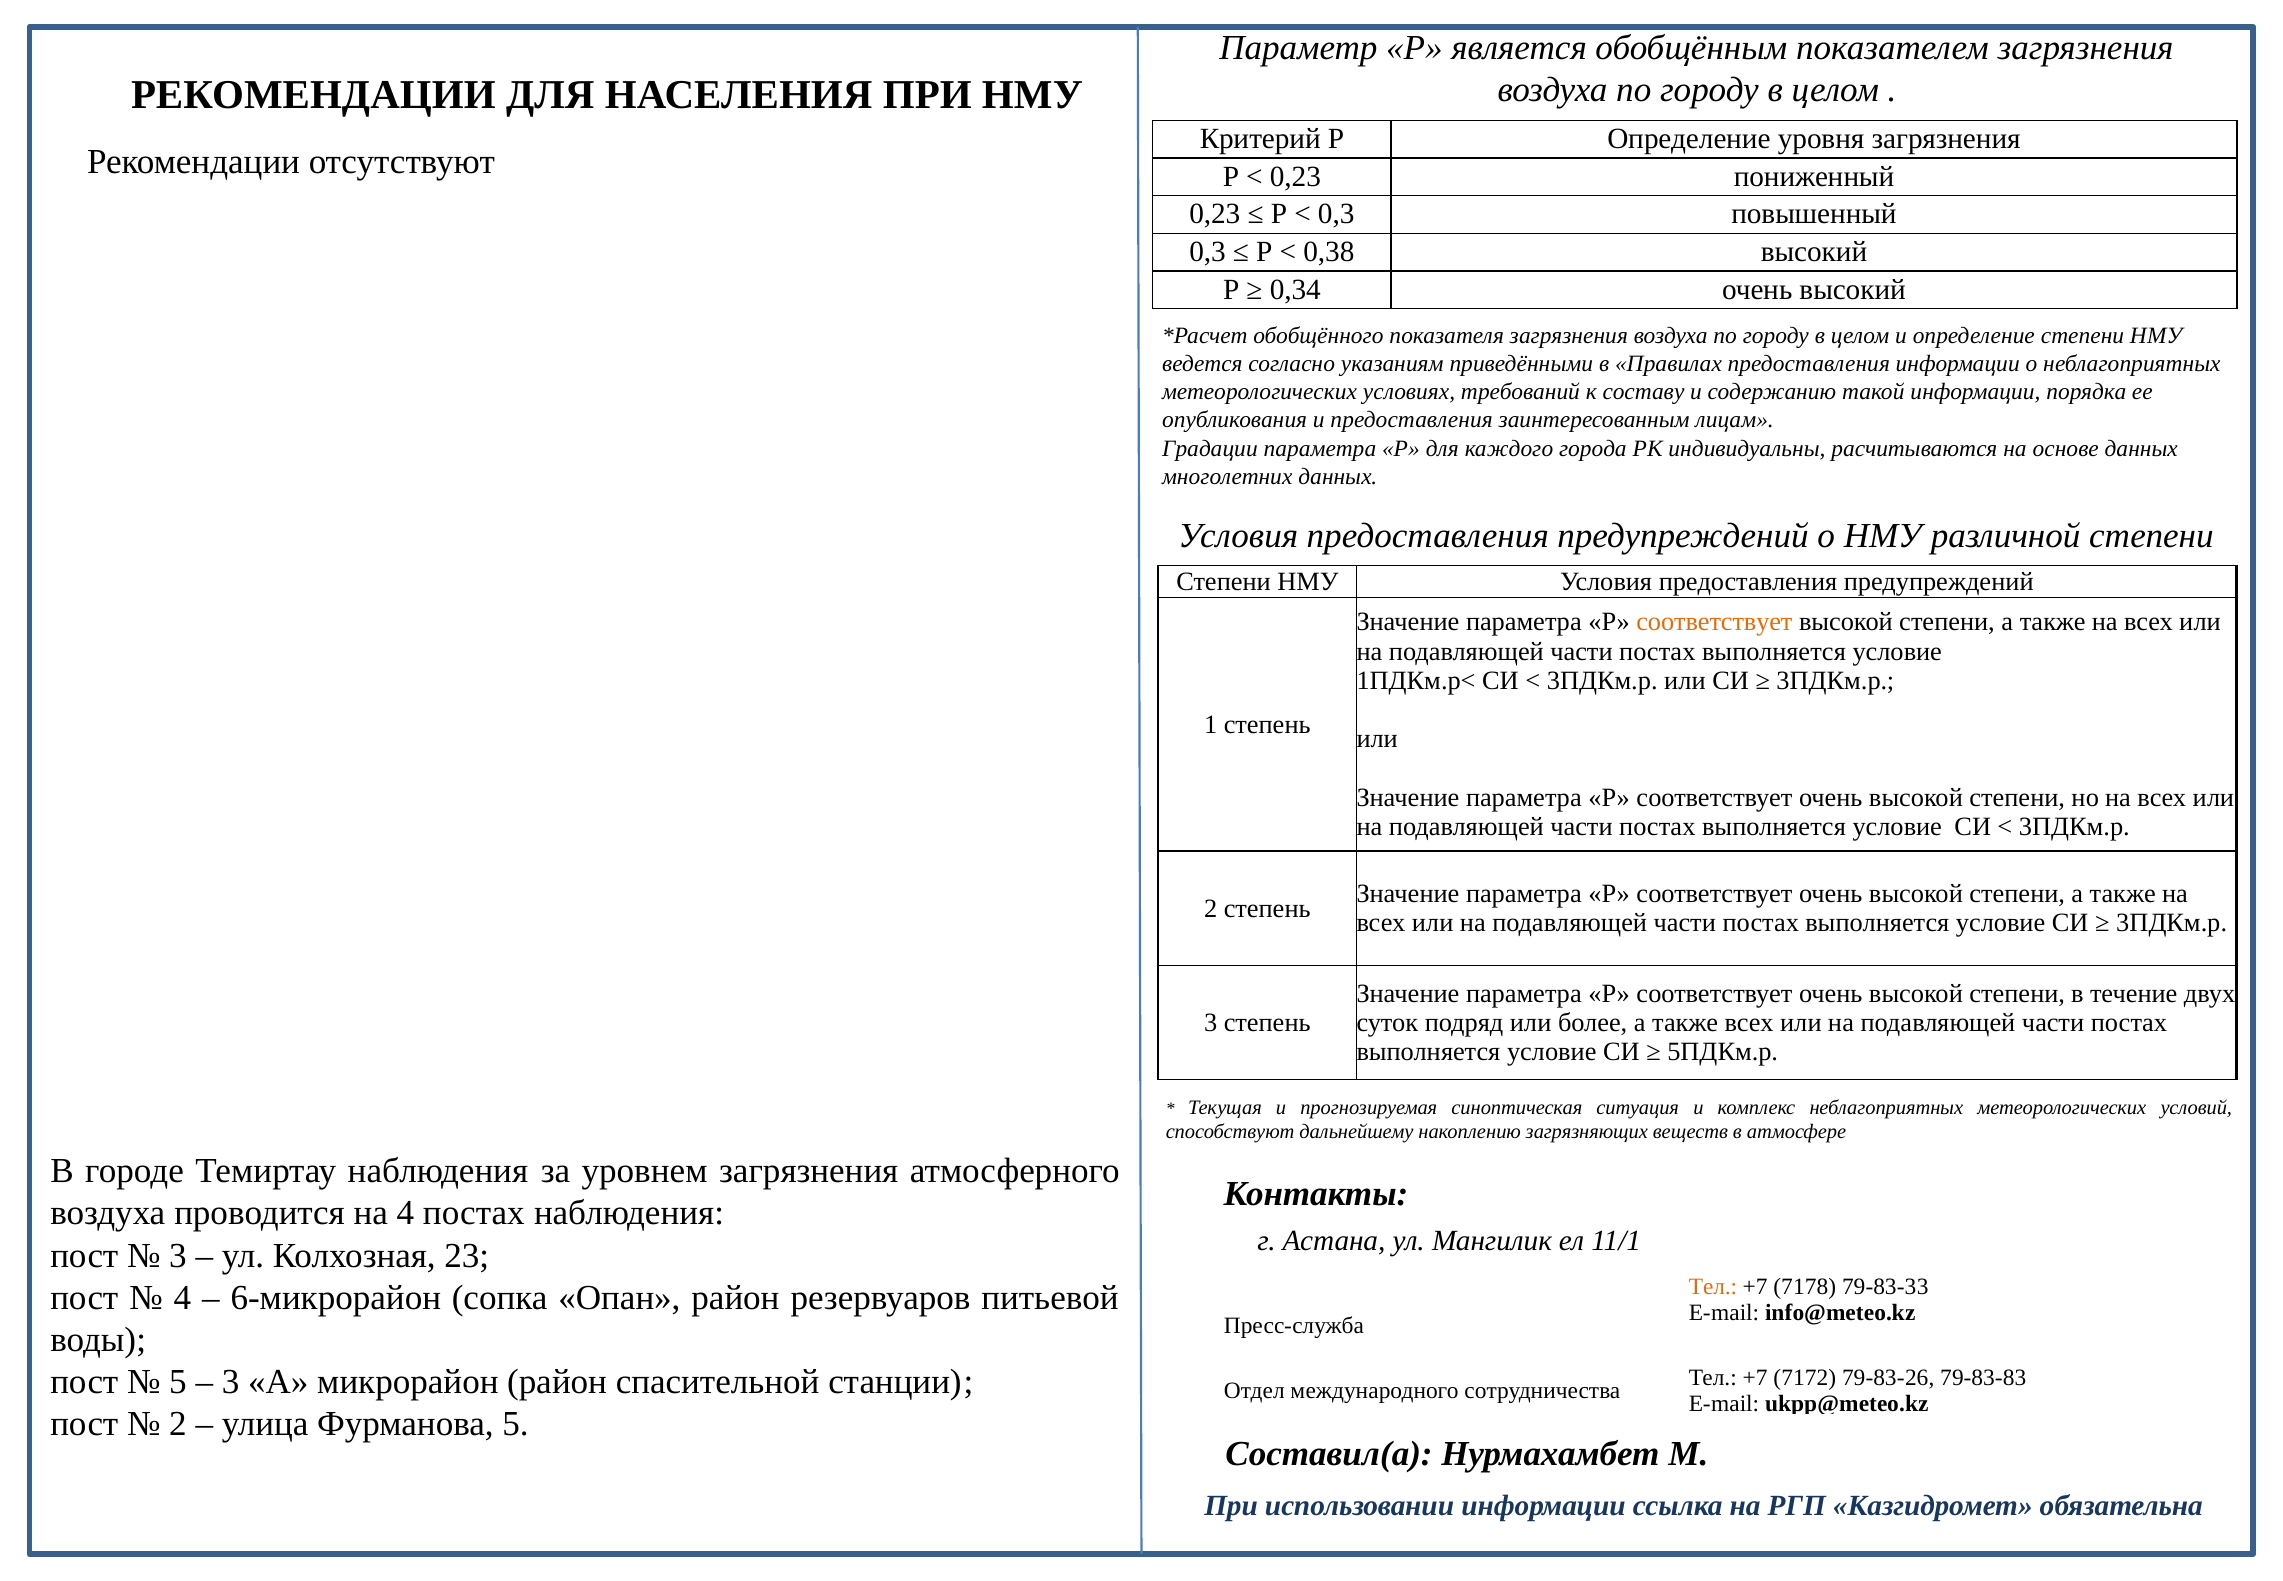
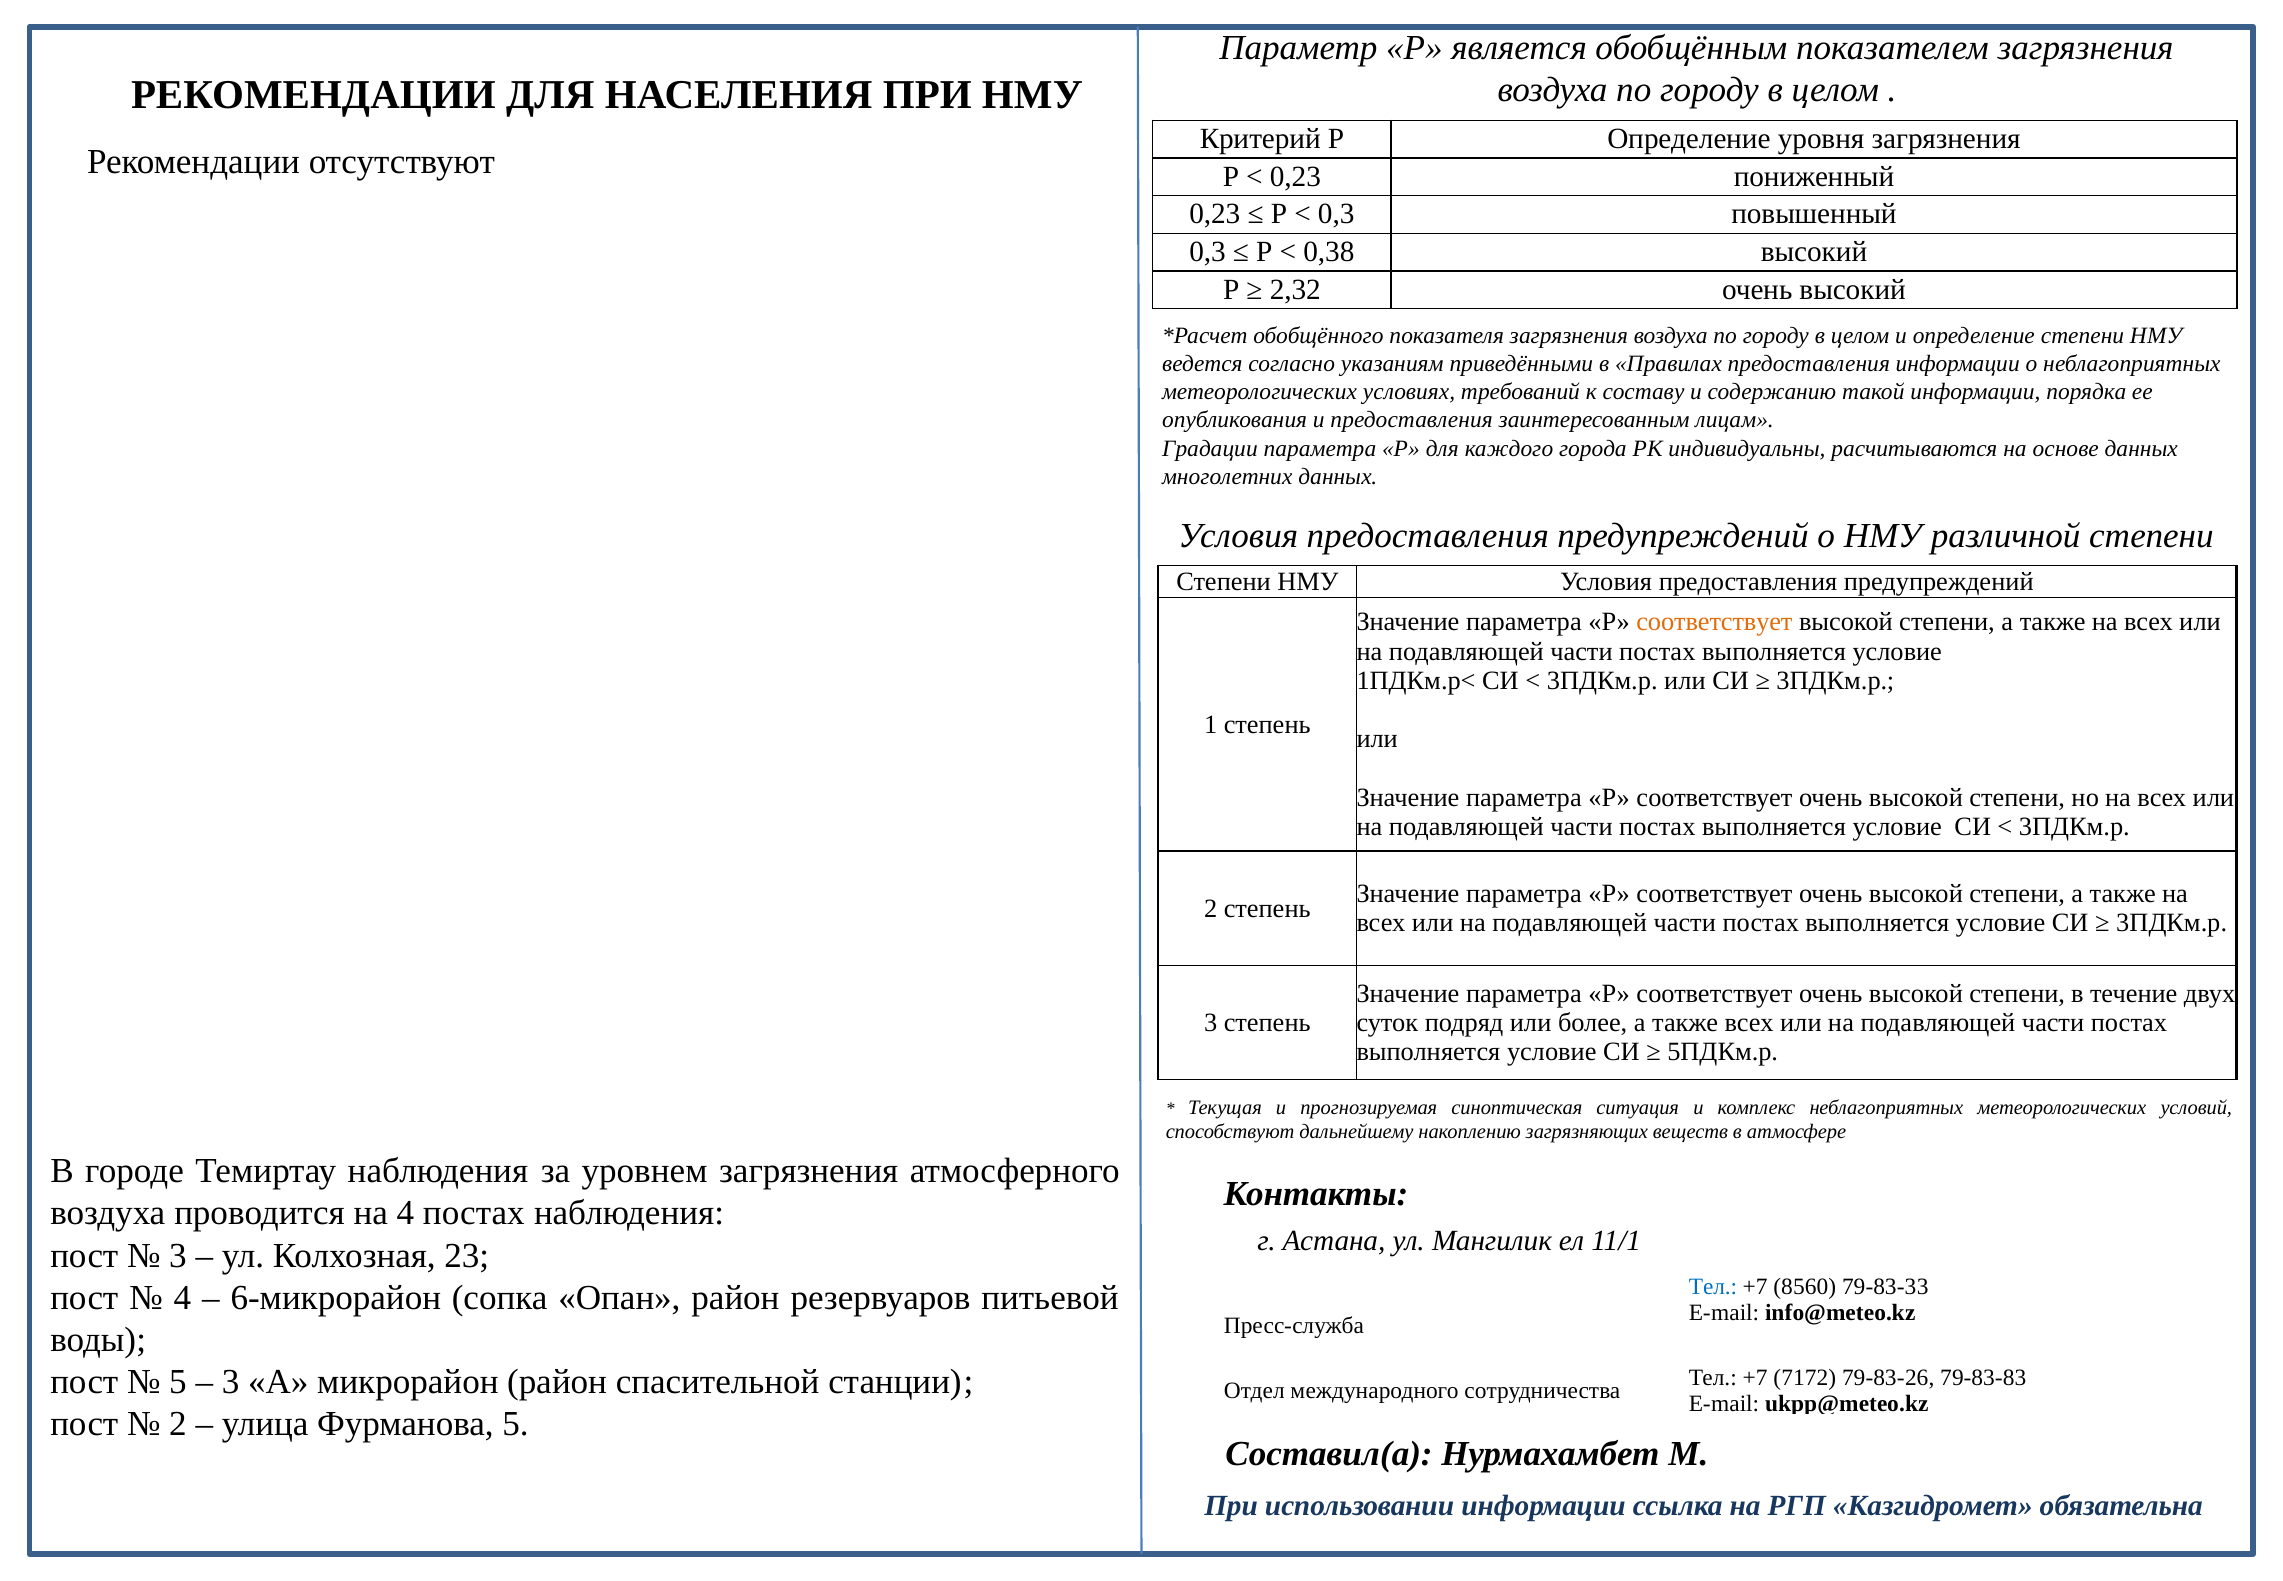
0,34: 0,34 -> 2,32 (1295, 290)
Тел colour: orange -> blue (1713, 1286)
7178: 7178 -> 8560 (1805, 1286)
